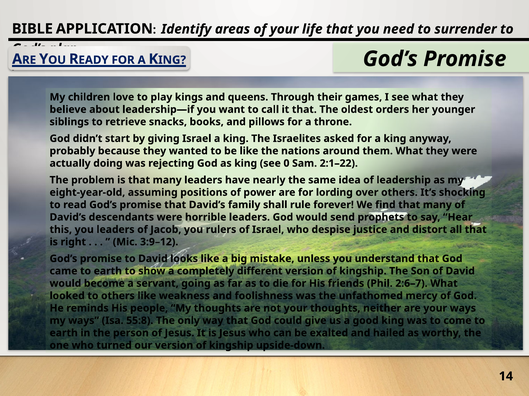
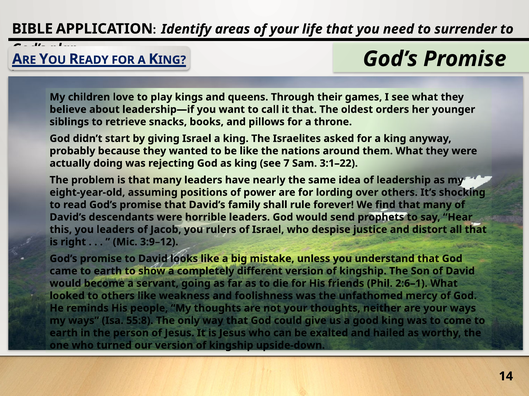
0: 0 -> 7 (286, 164)
2:1–22: 2:1–22 -> 3:1–22 (339, 164)
2:6–7: 2:6–7 -> 2:6–1 (411, 284)
